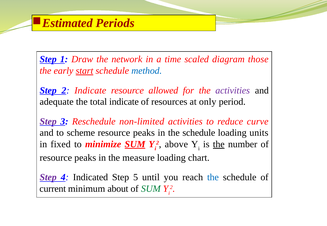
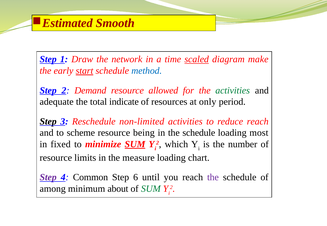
Periods: Periods -> Smooth (115, 23)
scaled underline: none -> present (197, 59)
those: those -> make (258, 59)
2 Indicate: Indicate -> Demand (90, 91)
activities colour: purple -> green (233, 91)
Step colour: purple -> black (48, 122)
reduce curve: curve -> reach (258, 122)
peaks: peaks -> being (144, 133)
units: units -> most (259, 133)
above: above -> which (176, 145)
the underline: present -> none (219, 145)
peaks: peaks -> limits (85, 158)
Indicated: Indicated -> Common (90, 178)
5: 5 -> 6 (136, 178)
the colour: blue -> purple (213, 178)
current: current -> among (53, 189)
